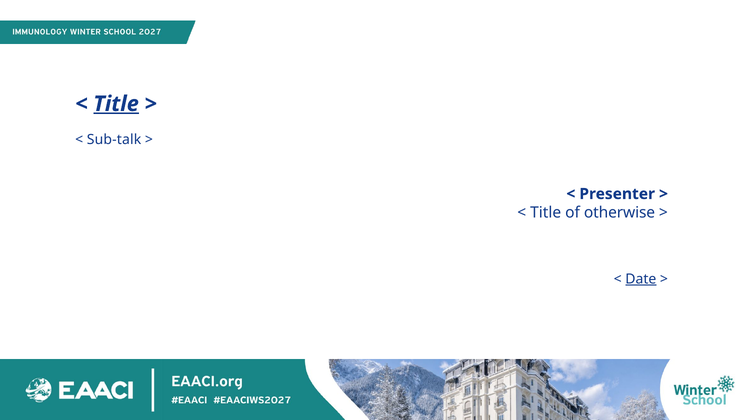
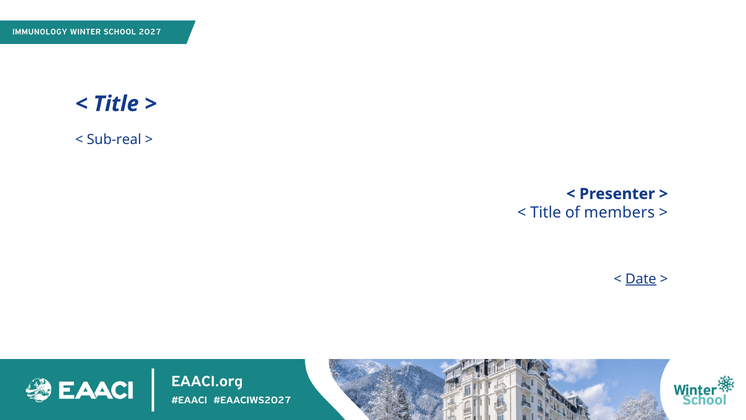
Title underline: present -> none (116, 104)
Sub-talk: Sub-talk -> Sub-real (114, 140)
otherwise: otherwise -> members (619, 212)
